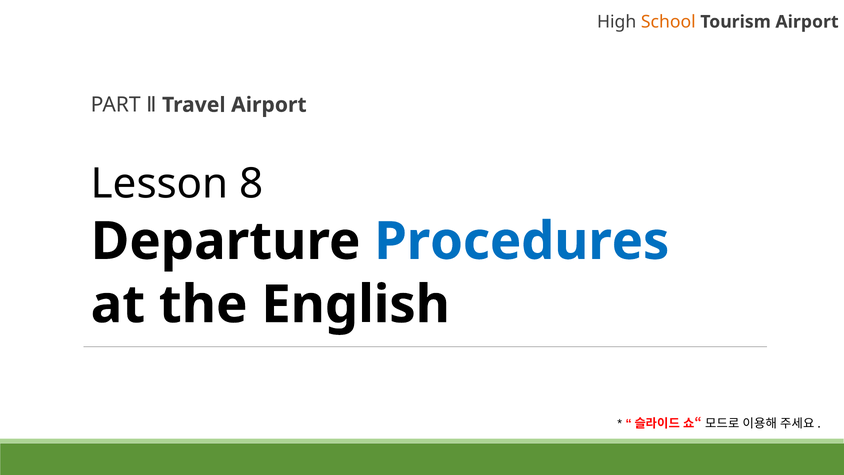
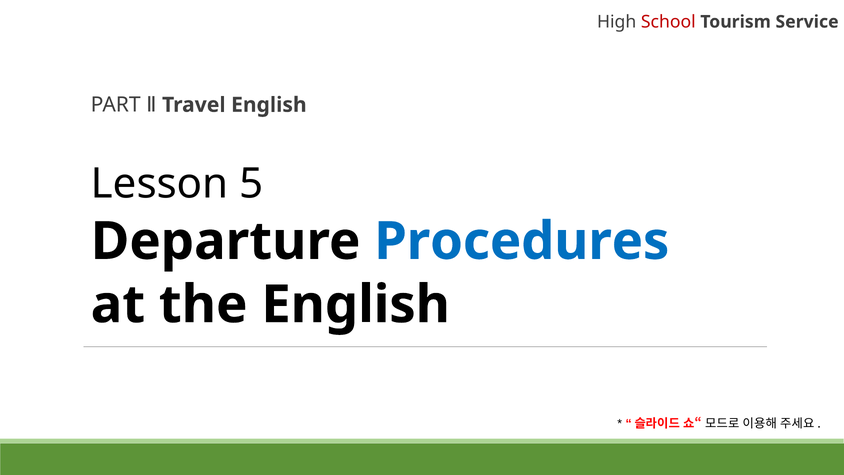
School colour: orange -> red (668, 22)
Tourism Airport: Airport -> Service (807, 22)
Travel Airport: Airport -> English (269, 105)
8: 8 -> 5 (252, 184)
